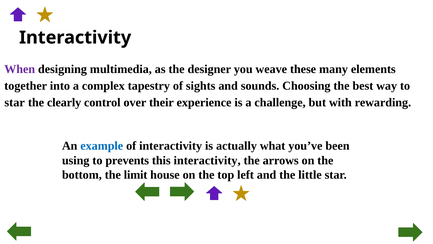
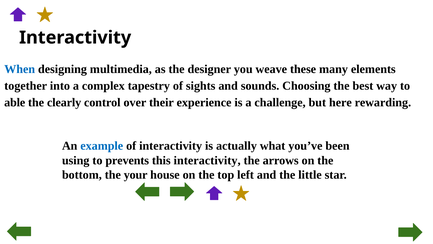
When colour: purple -> blue (20, 69)
star: star -> able (15, 102)
with: with -> here (340, 102)
limit: limit -> your (136, 175)
